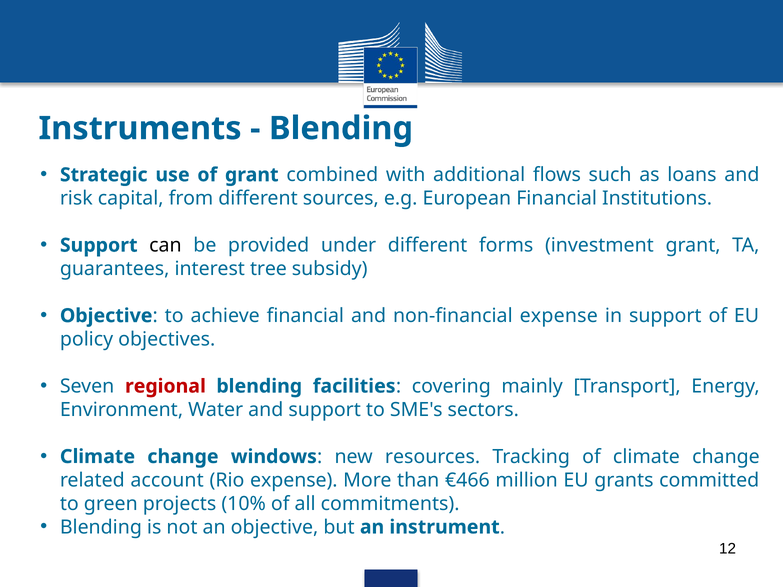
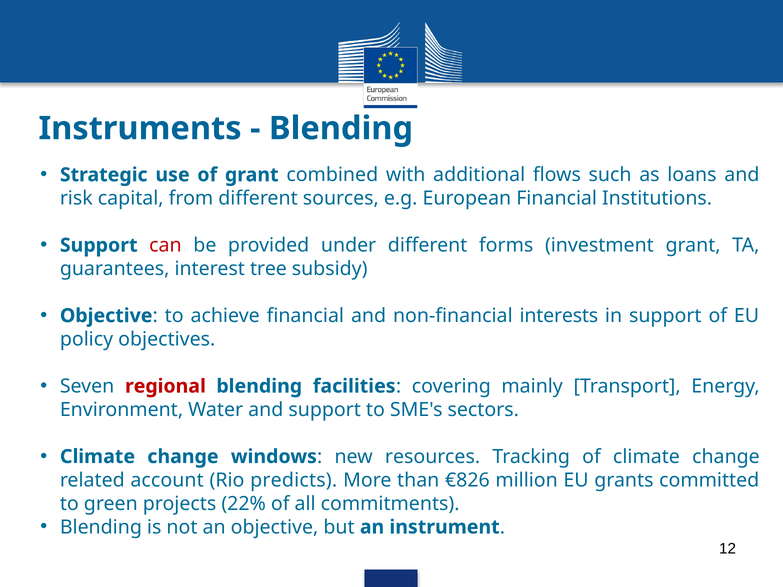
can colour: black -> red (165, 245)
non-financial expense: expense -> interests (559, 316)
Rio expense: expense -> predicts (294, 480)
€466: €466 -> €826 (467, 480)
10%: 10% -> 22% (244, 504)
